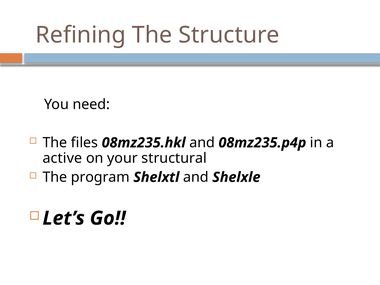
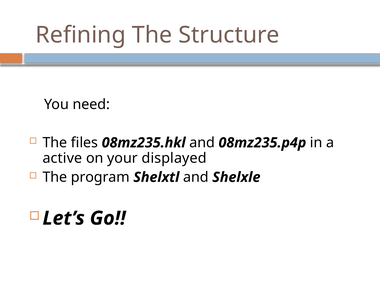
structural: structural -> displayed (174, 158)
